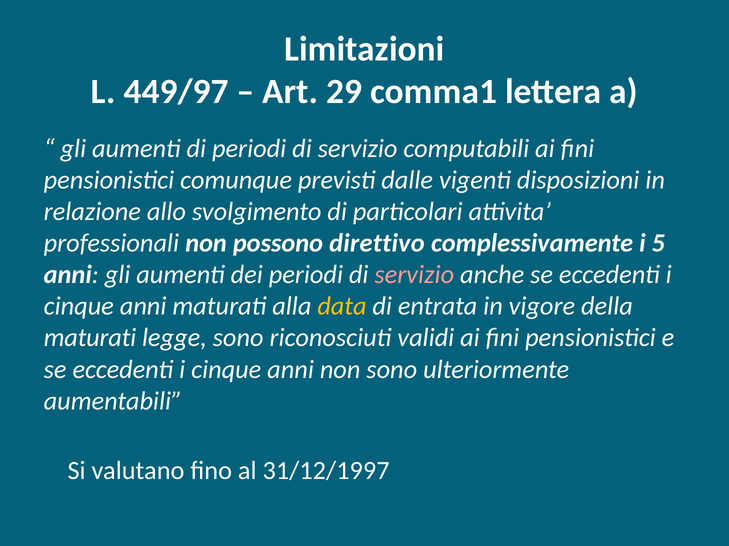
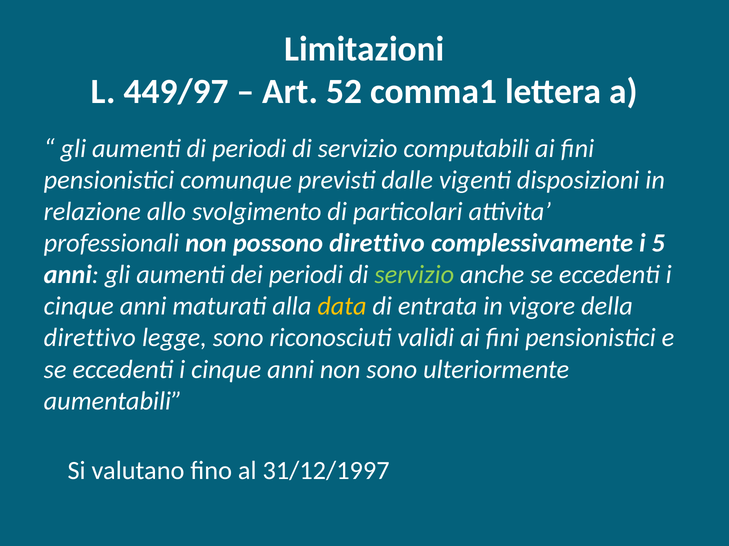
29: 29 -> 52 (344, 92)
servizio colour: pink -> light green (414, 275)
maturati: maturati -> direttivo (90, 338)
